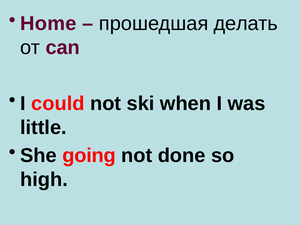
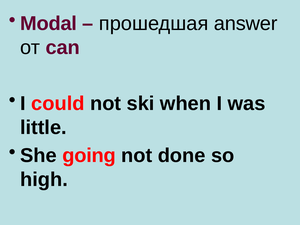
Home: Home -> Modal (49, 23)
делать: делать -> answer (246, 23)
